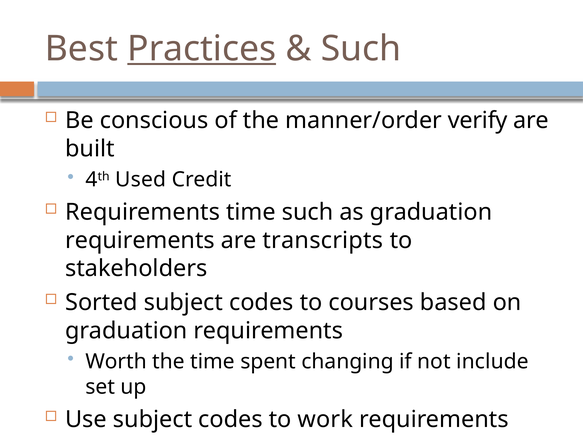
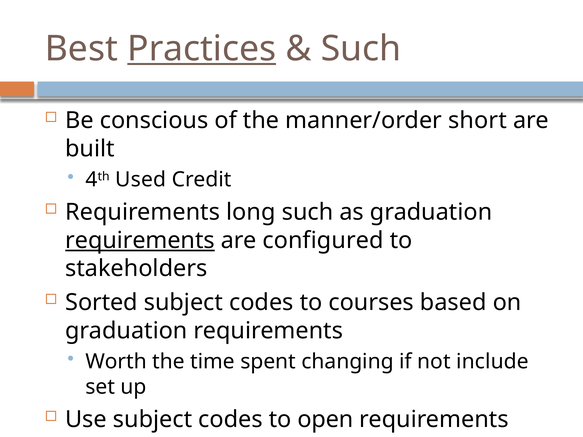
verify: verify -> short (477, 121)
Requirements time: time -> long (251, 212)
requirements underline: none -> present (140, 241)
transcripts: transcripts -> configured (323, 241)
work: work -> open (326, 420)
